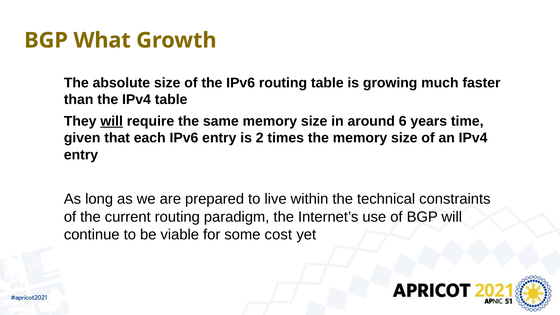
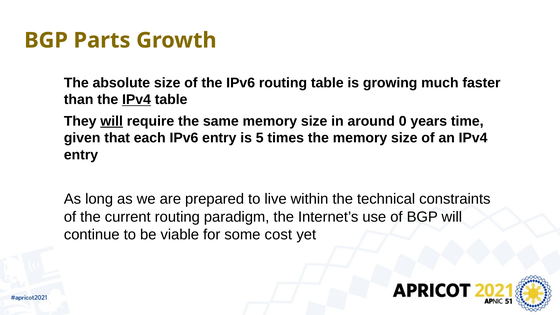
What: What -> Parts (102, 40)
IPv4 underline: none -> present (137, 100)
6: 6 -> 0 (403, 121)
2: 2 -> 5 (260, 138)
